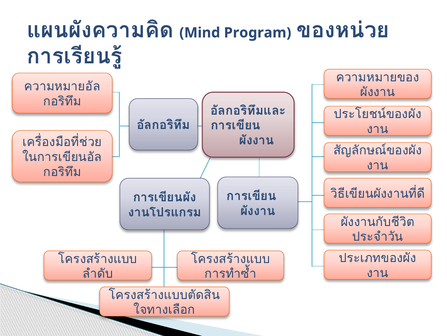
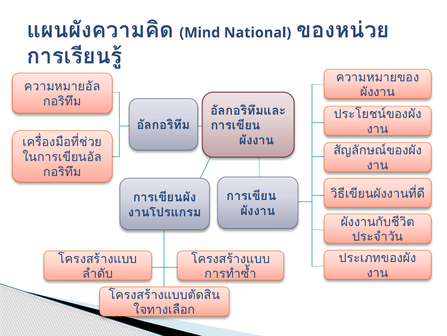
Program: Program -> National (258, 33)
